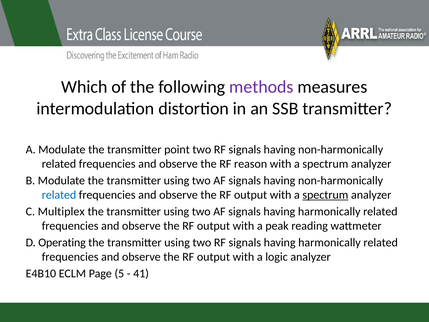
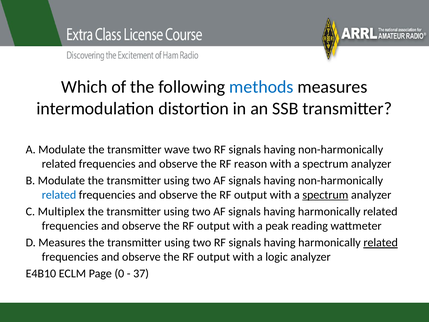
methods colour: purple -> blue (261, 87)
point: point -> wave (177, 150)
D Operating: Operating -> Measures (62, 243)
related underline: none -> present (381, 243)
5: 5 -> 0 (119, 273)
41: 41 -> 37 (141, 273)
